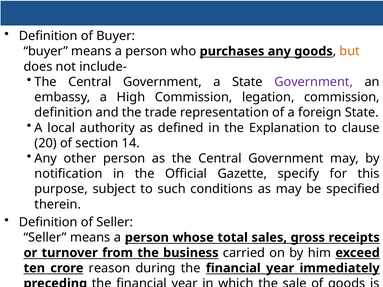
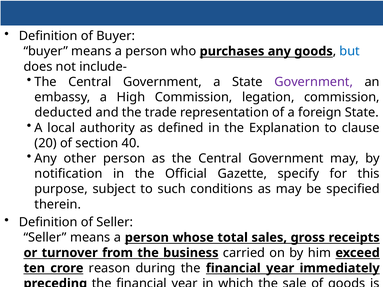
but colour: orange -> blue (350, 51)
definition: definition -> deducted (63, 113)
14: 14 -> 40 (131, 143)
